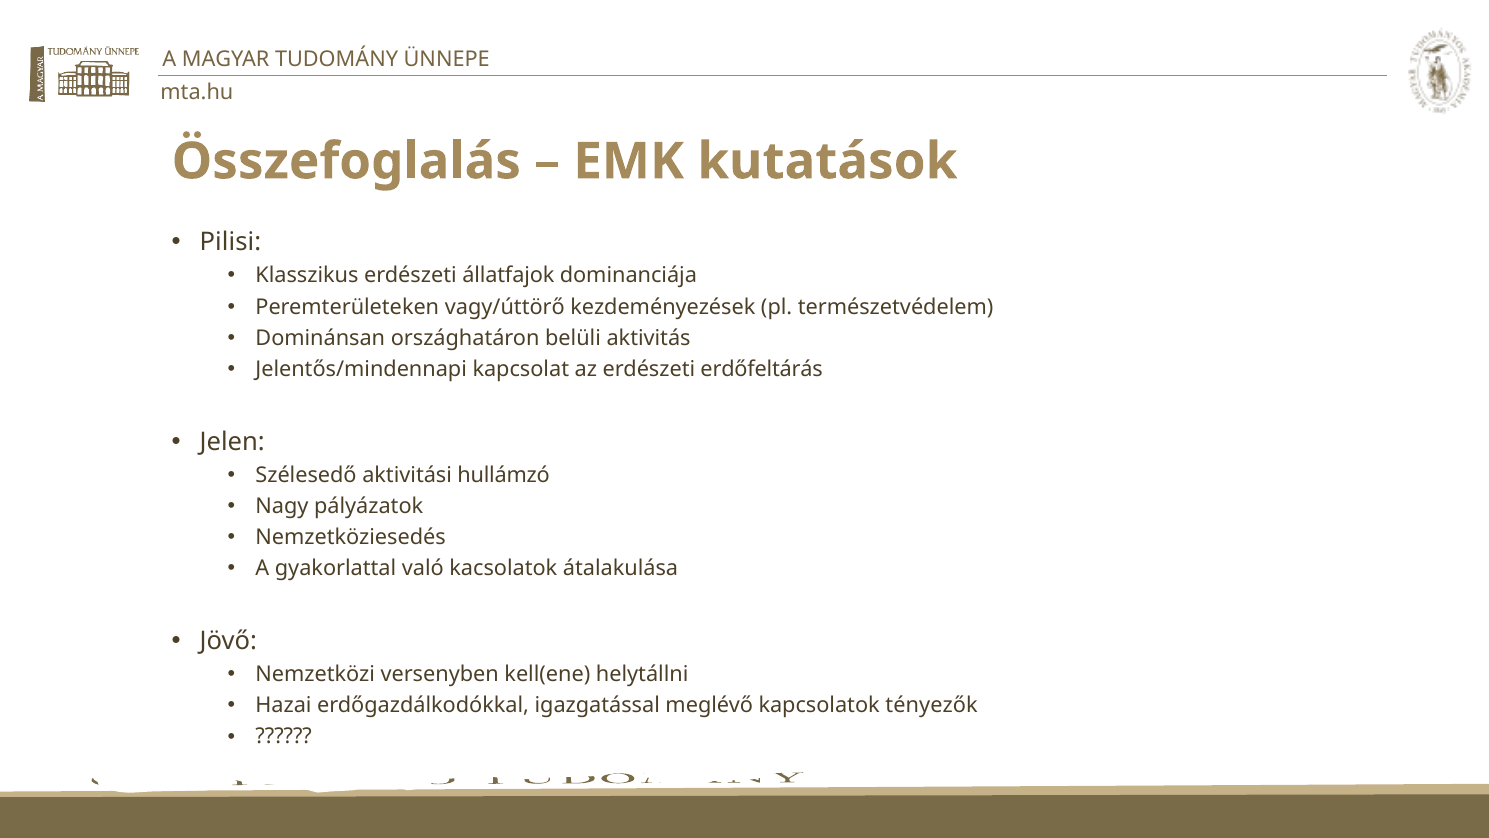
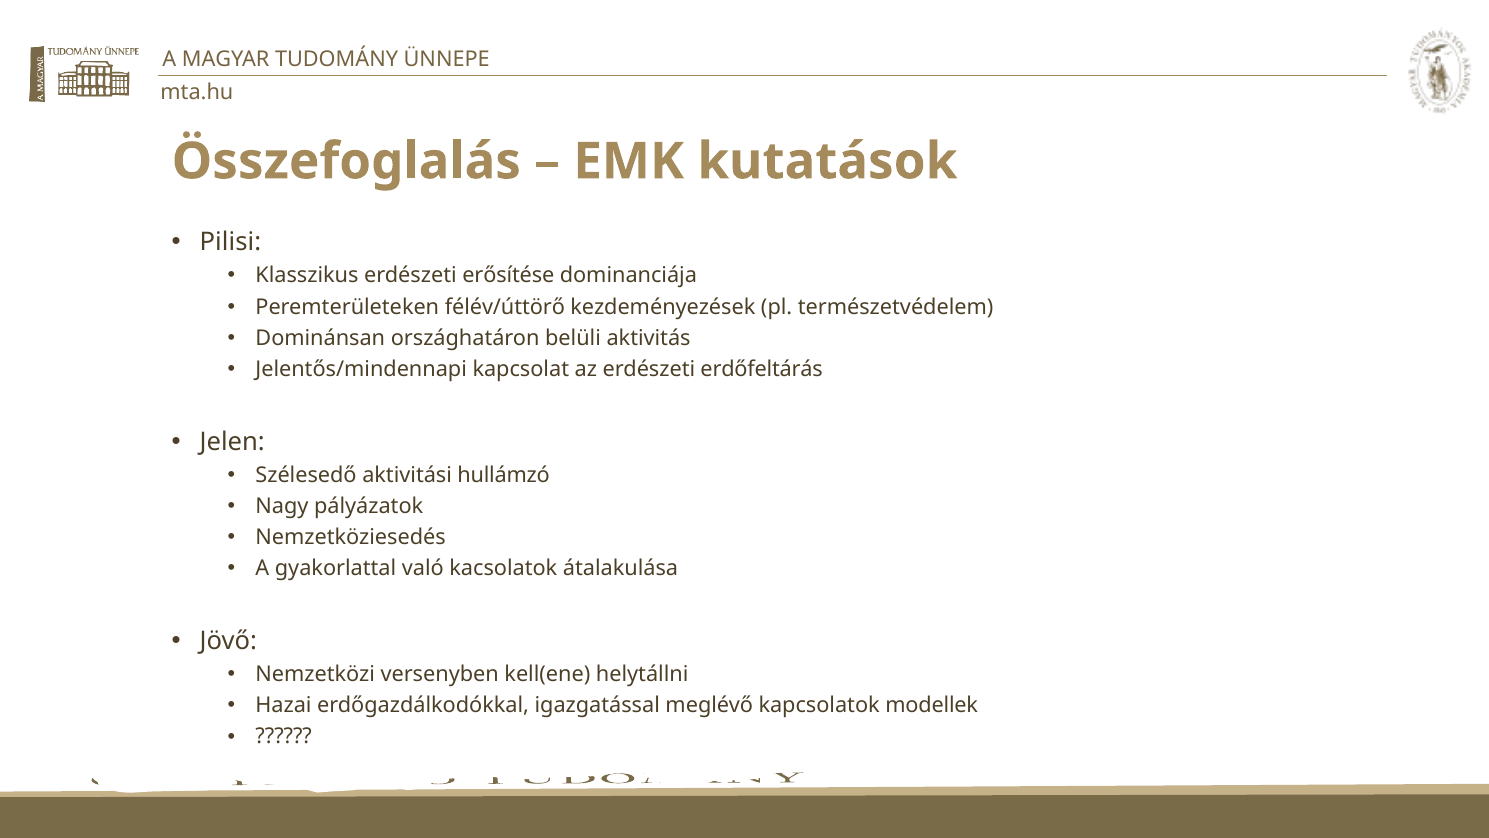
állatfajok: állatfajok -> erősítése (508, 276)
vagy/úttörő: vagy/úttörő -> félév/úttörő (505, 307)
tényezők: tényezők -> modellek (932, 705)
